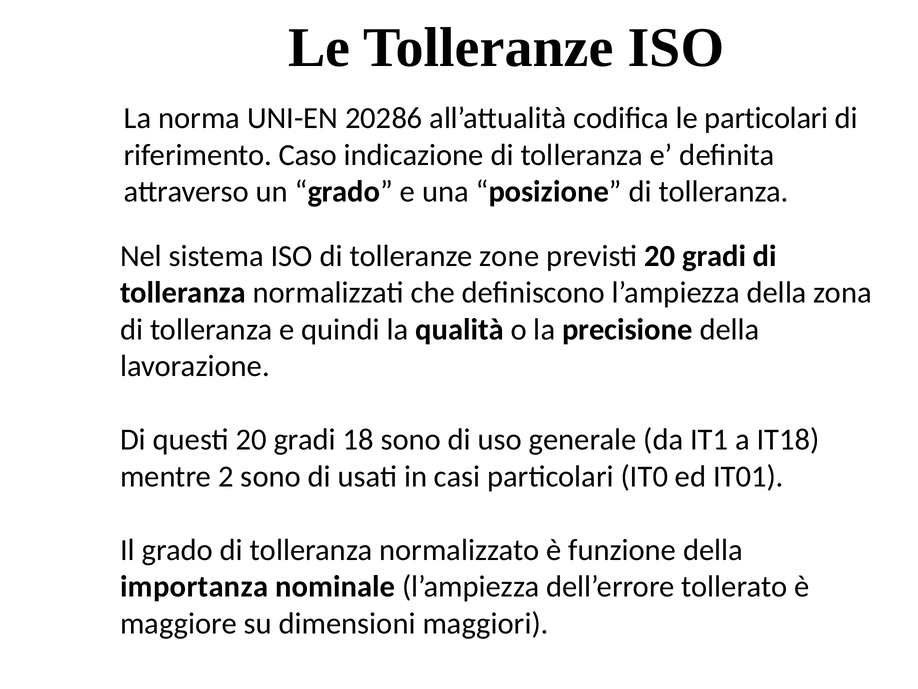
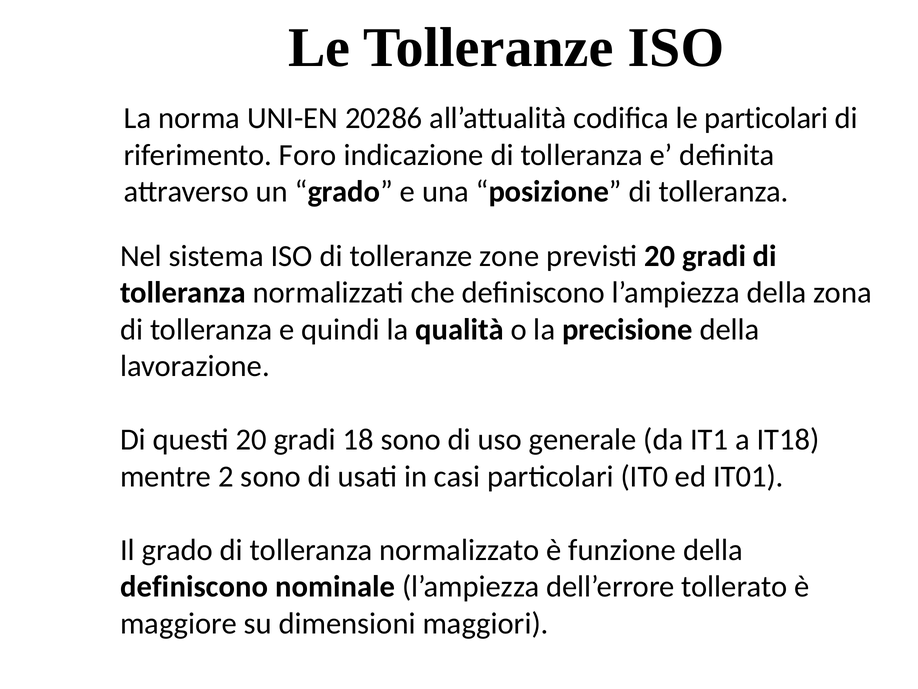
Caso: Caso -> Foro (308, 155)
importanza: importanza -> definiscono (194, 586)
